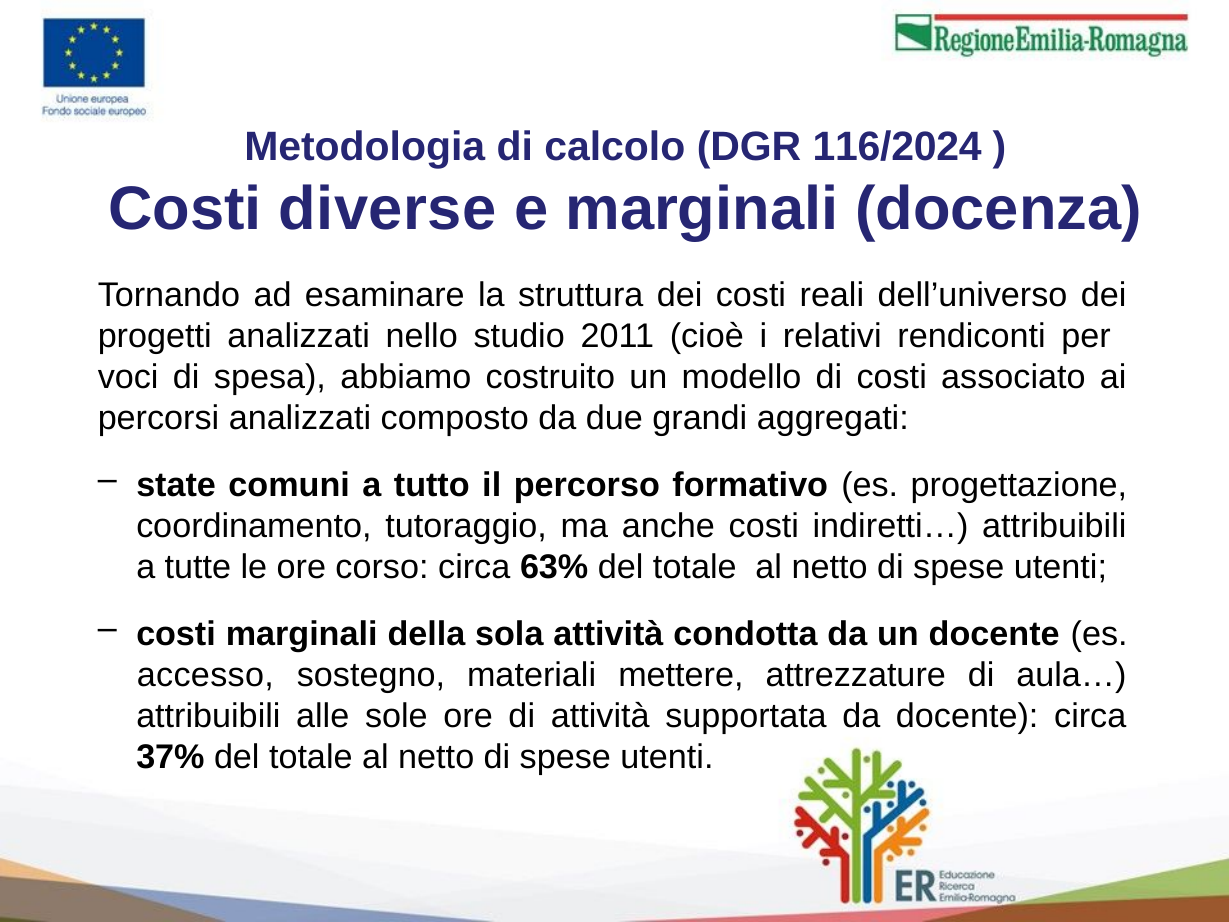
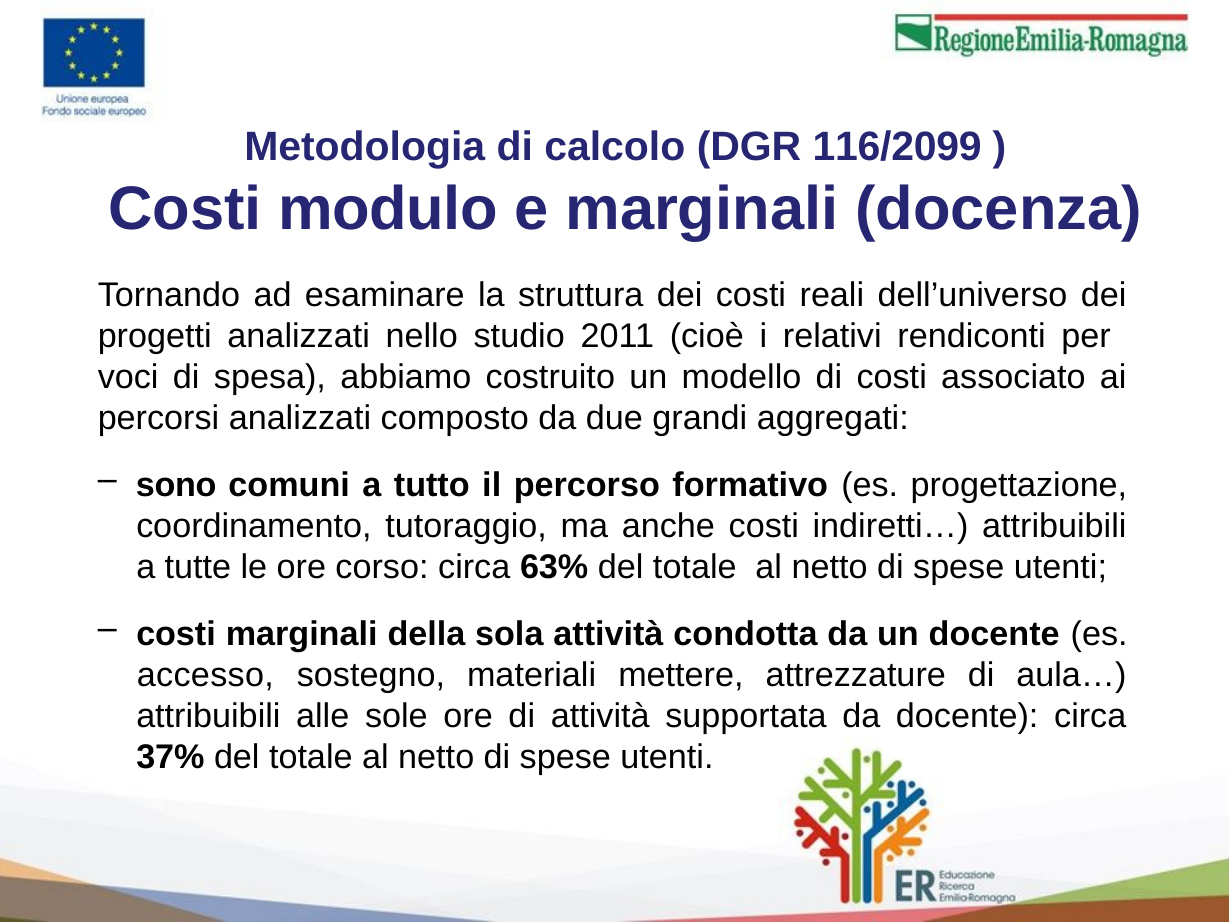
116/2024: 116/2024 -> 116/2099 (897, 147)
diverse: diverse -> modulo (388, 209)
state: state -> sono (176, 485)
